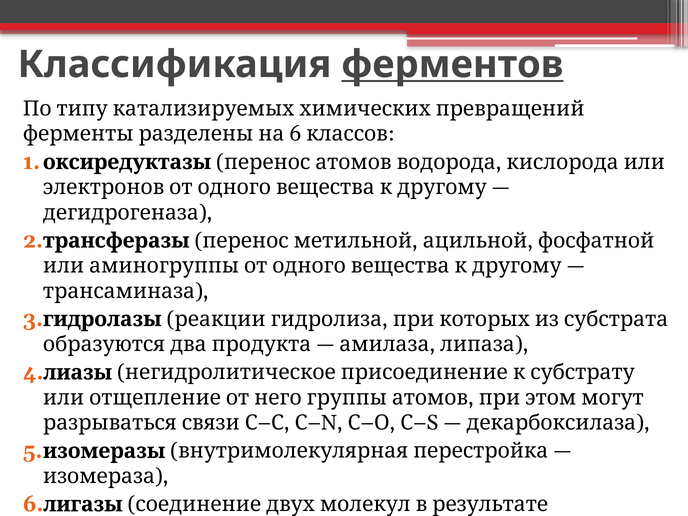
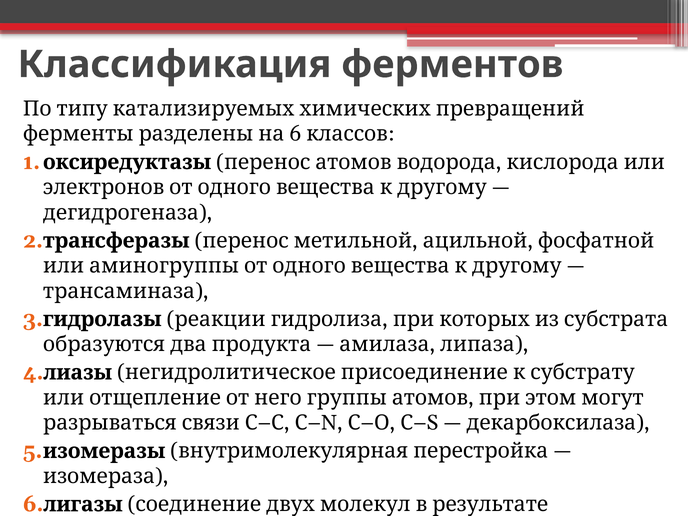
ферментов underline: present -> none (452, 64)
